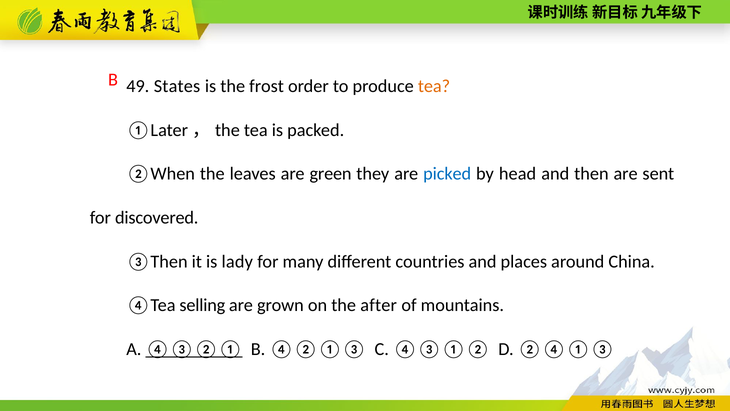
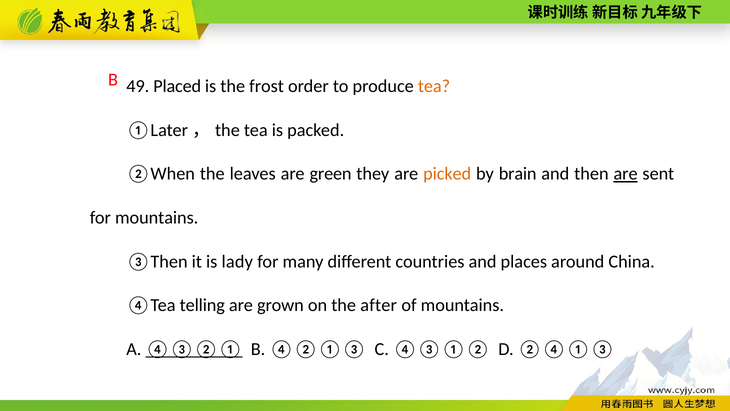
States: States -> Placed (177, 86)
picked colour: blue -> orange (447, 174)
head: head -> brain (518, 174)
are underline: none -> present (626, 174)
for discovered: discovered -> mountains (157, 218)
selling: selling -> telling (202, 305)
